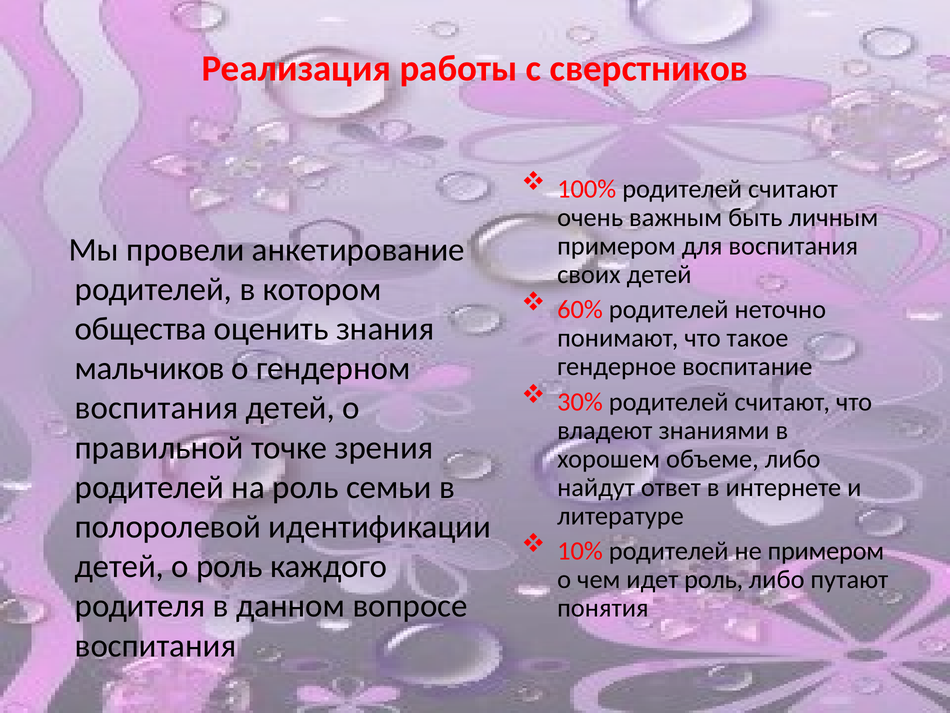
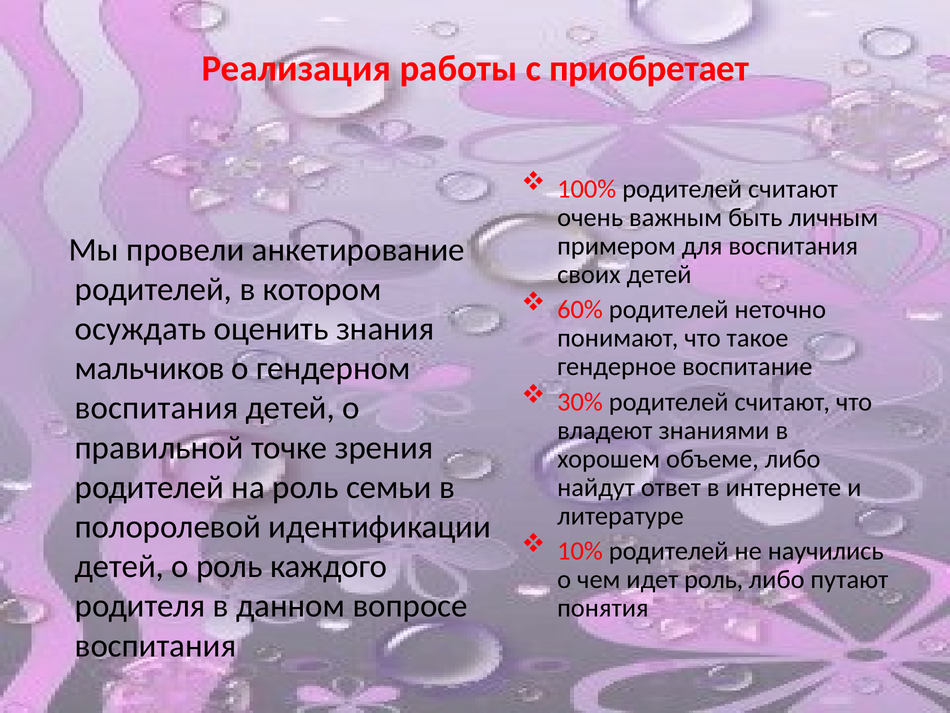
сверстников: сверстников -> приобретает (649, 69)
общества: общества -> осуждать (141, 329)
не примером: примером -> научились (826, 551)
